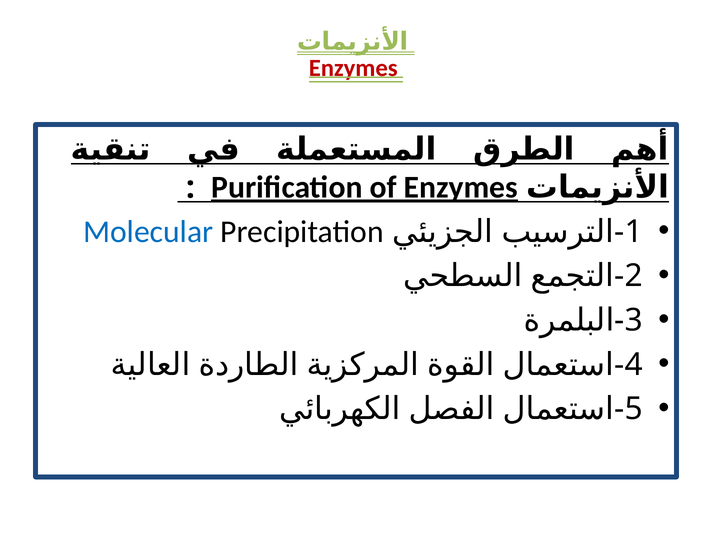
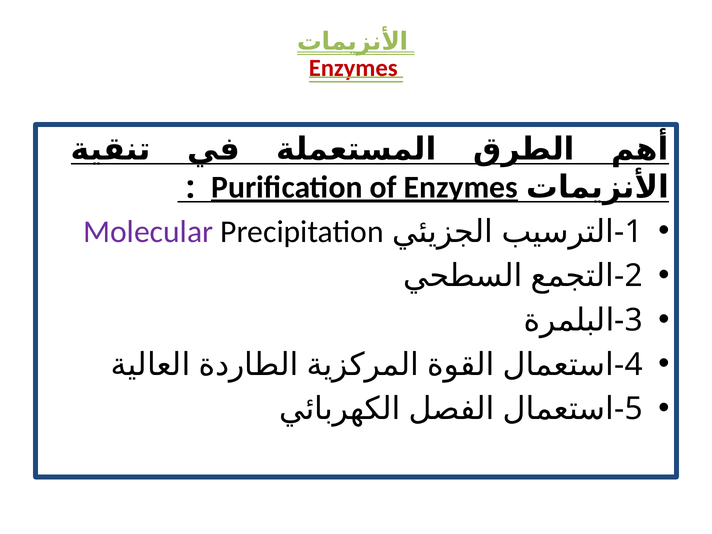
Molecular colour: blue -> purple (148, 232)
